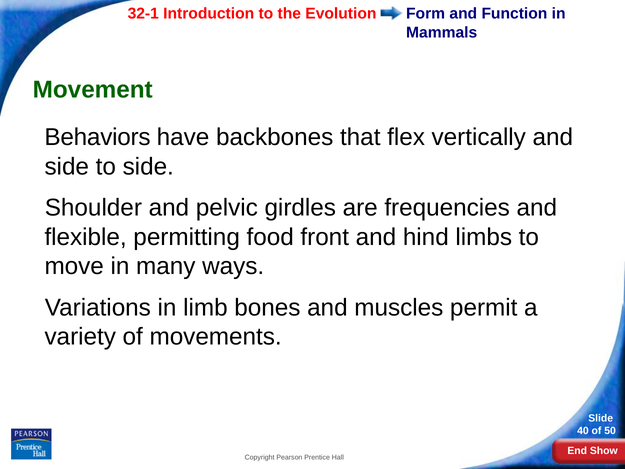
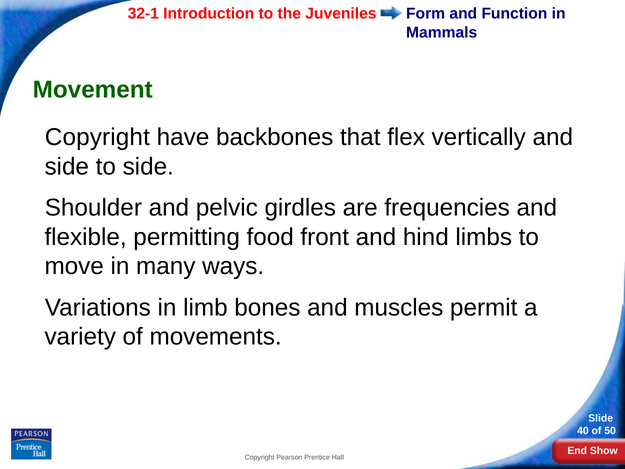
Evolution: Evolution -> Juveniles (341, 14)
Behaviors: Behaviors -> Copyright (97, 137)
